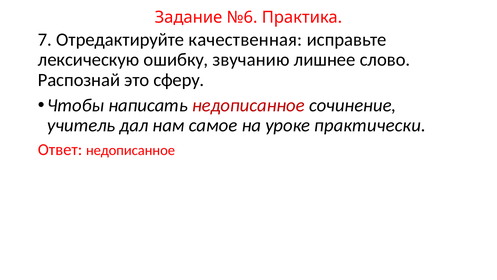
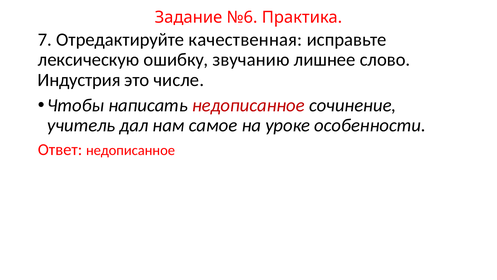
Распознай: Распознай -> Индустрия (79, 80)
сферу: сферу -> числе (179, 80)
практически: практически -> особенности (370, 125)
